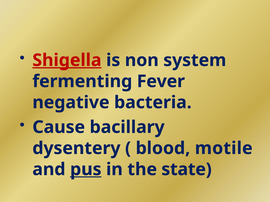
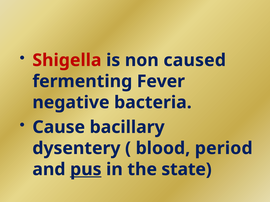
Shigella underline: present -> none (67, 60)
system: system -> caused (195, 60)
motile: motile -> period (224, 149)
